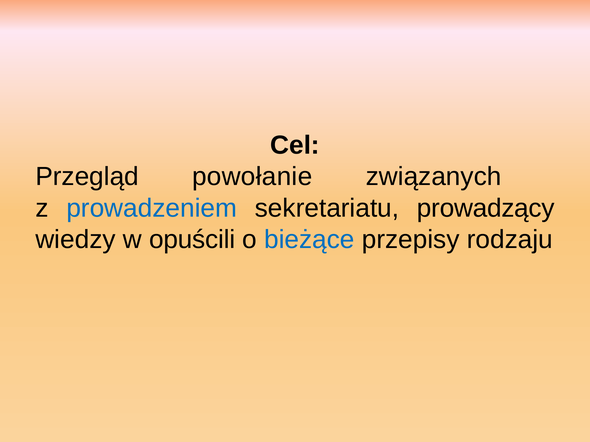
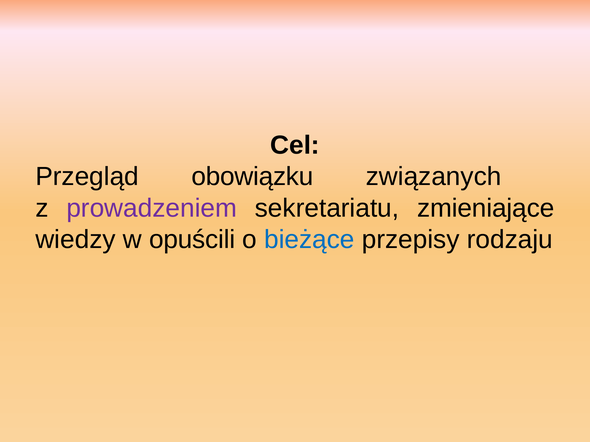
powołanie: powołanie -> obowiązku (252, 177)
prowadzeniem colour: blue -> purple (152, 208)
prowadzący: prowadzący -> zmieniające (486, 208)
